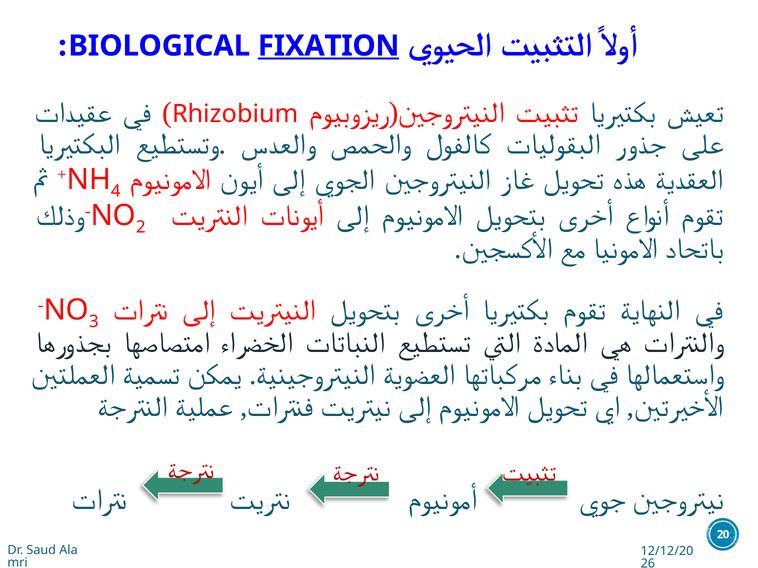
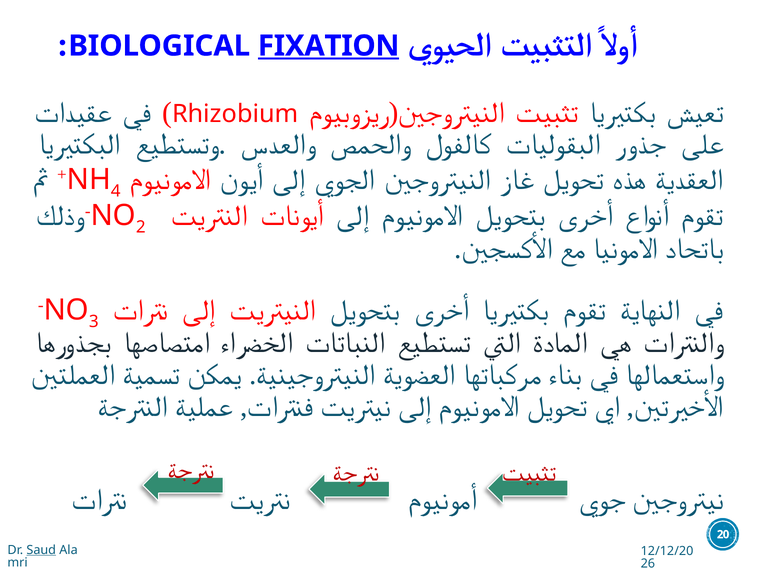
Saud underline: none -> present (41, 550)
